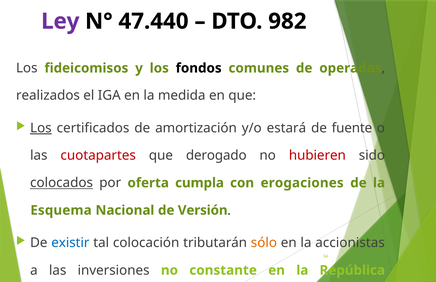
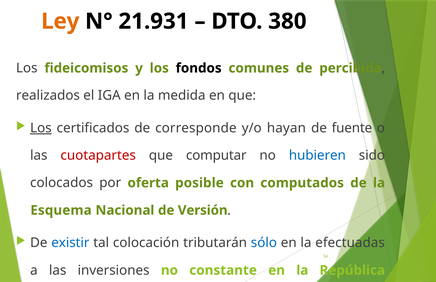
Ley colour: purple -> orange (60, 21)
47.440: 47.440 -> 21.931 (153, 21)
982: 982 -> 380 (287, 21)
operadas: operadas -> percibida (350, 68)
amortización: amortización -> corresponde (196, 128)
estará: estará -> hayan (286, 128)
derogado: derogado -> computar (216, 155)
hubieren colour: red -> blue (317, 155)
colocados underline: present -> none (62, 183)
cumpla: cumpla -> posible (199, 183)
erogaciones: erogaciones -> computados (302, 183)
sólo colour: orange -> blue (264, 243)
accionistas: accionistas -> efectuadas (350, 243)
